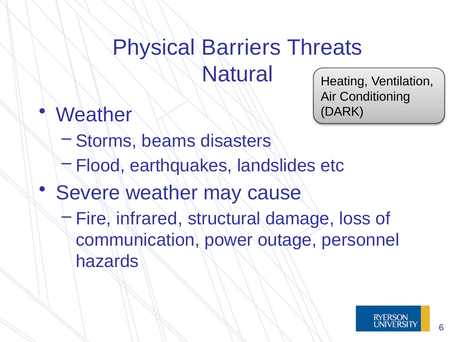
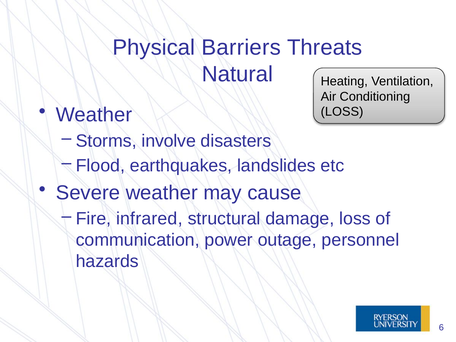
DARK: DARK -> LOSS (342, 112)
beams: beams -> involve (169, 141)
